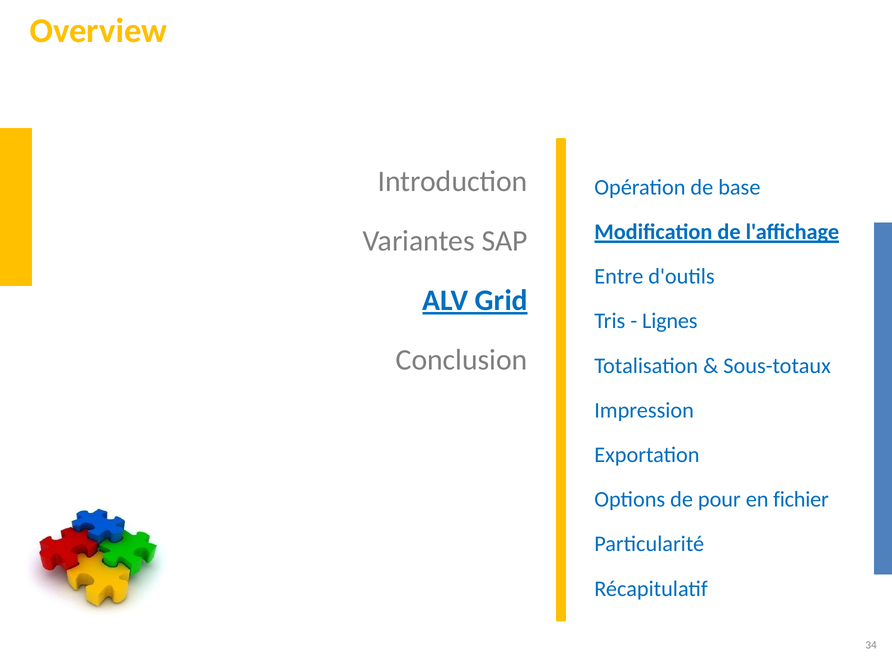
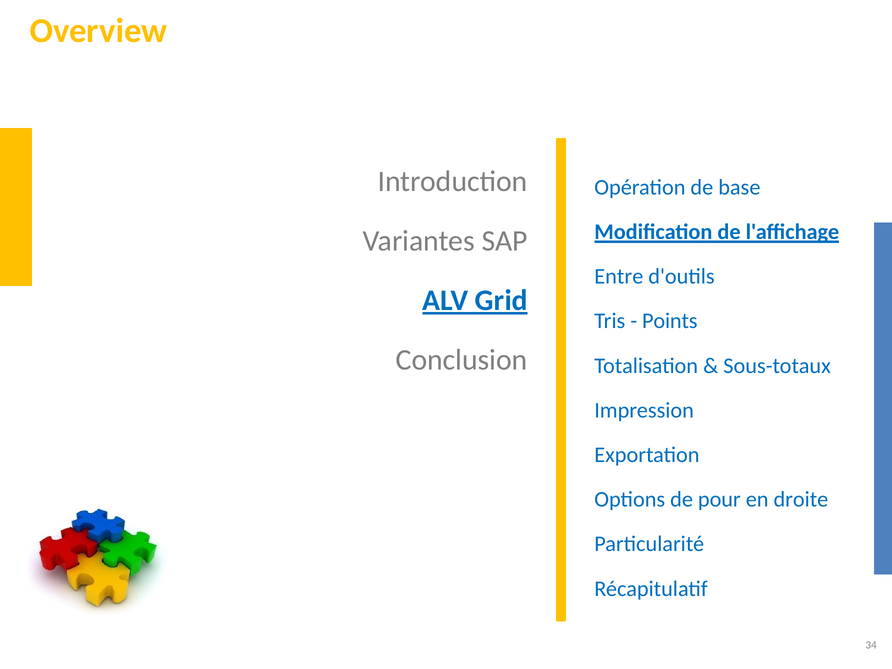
Lignes: Lignes -> Points (670, 321)
fichier: fichier -> droite (801, 500)
